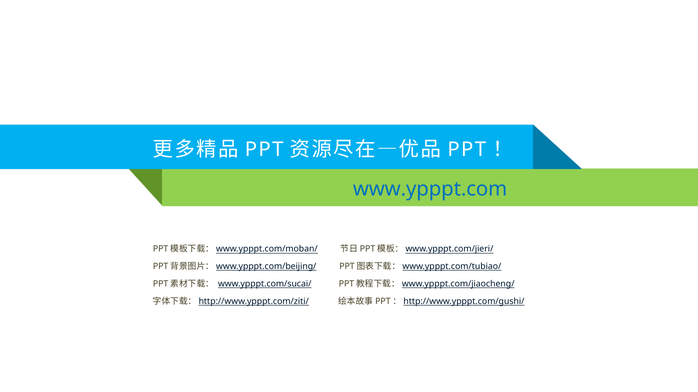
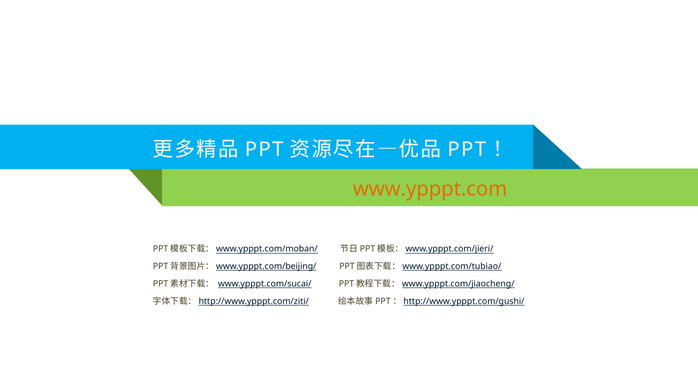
www.ypppt.com colour: blue -> orange (430, 189)
